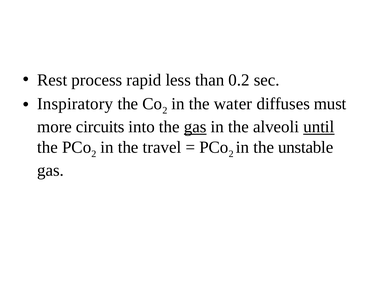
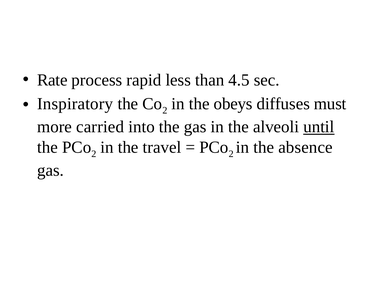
Rest: Rest -> Rate (52, 80)
0.2: 0.2 -> 4.5 (239, 80)
water: water -> obeys (233, 104)
circuits: circuits -> carried (100, 127)
gas underline: present -> none (195, 127)
unstable: unstable -> absence (306, 147)
